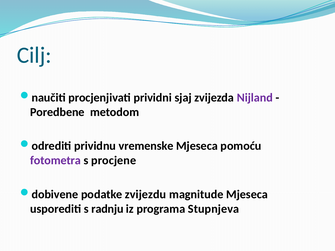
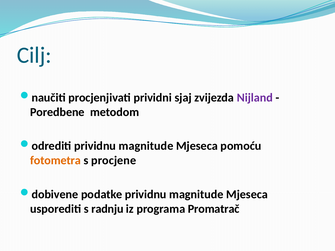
odrediti prividnu vremenske: vremenske -> magnitude (146, 146)
fotometra colour: purple -> orange (56, 161)
podatke zvijezdu: zvijezdu -> prividnu (146, 195)
Stupnjeva: Stupnjeva -> Promatrač (214, 209)
